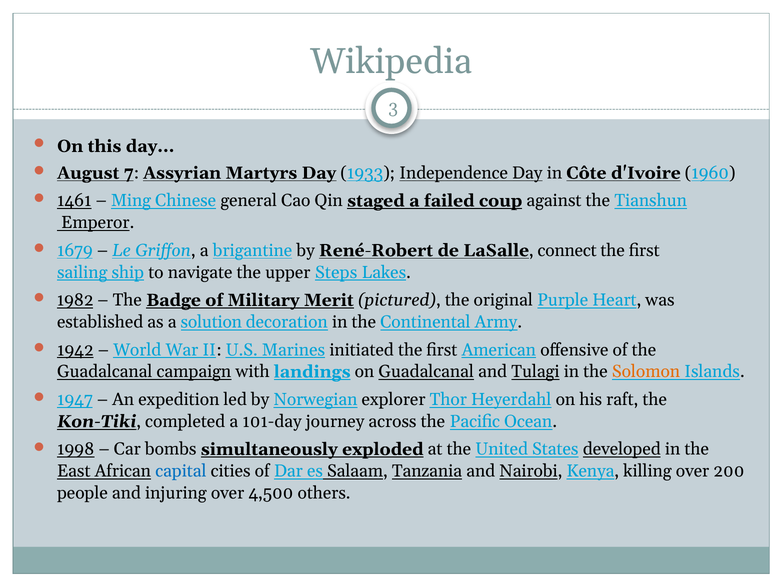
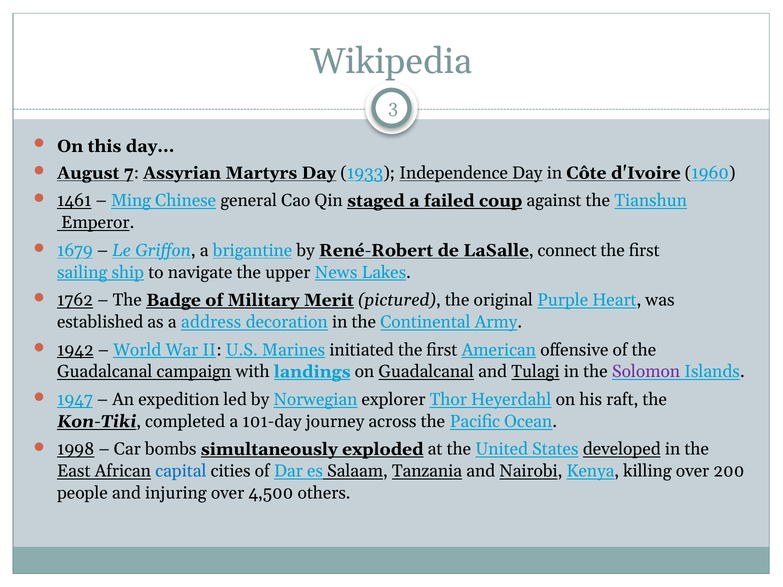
Steps: Steps -> News (336, 272)
1982: 1982 -> 1762 (75, 300)
solution: solution -> address (211, 322)
Solomon colour: orange -> purple (646, 372)
